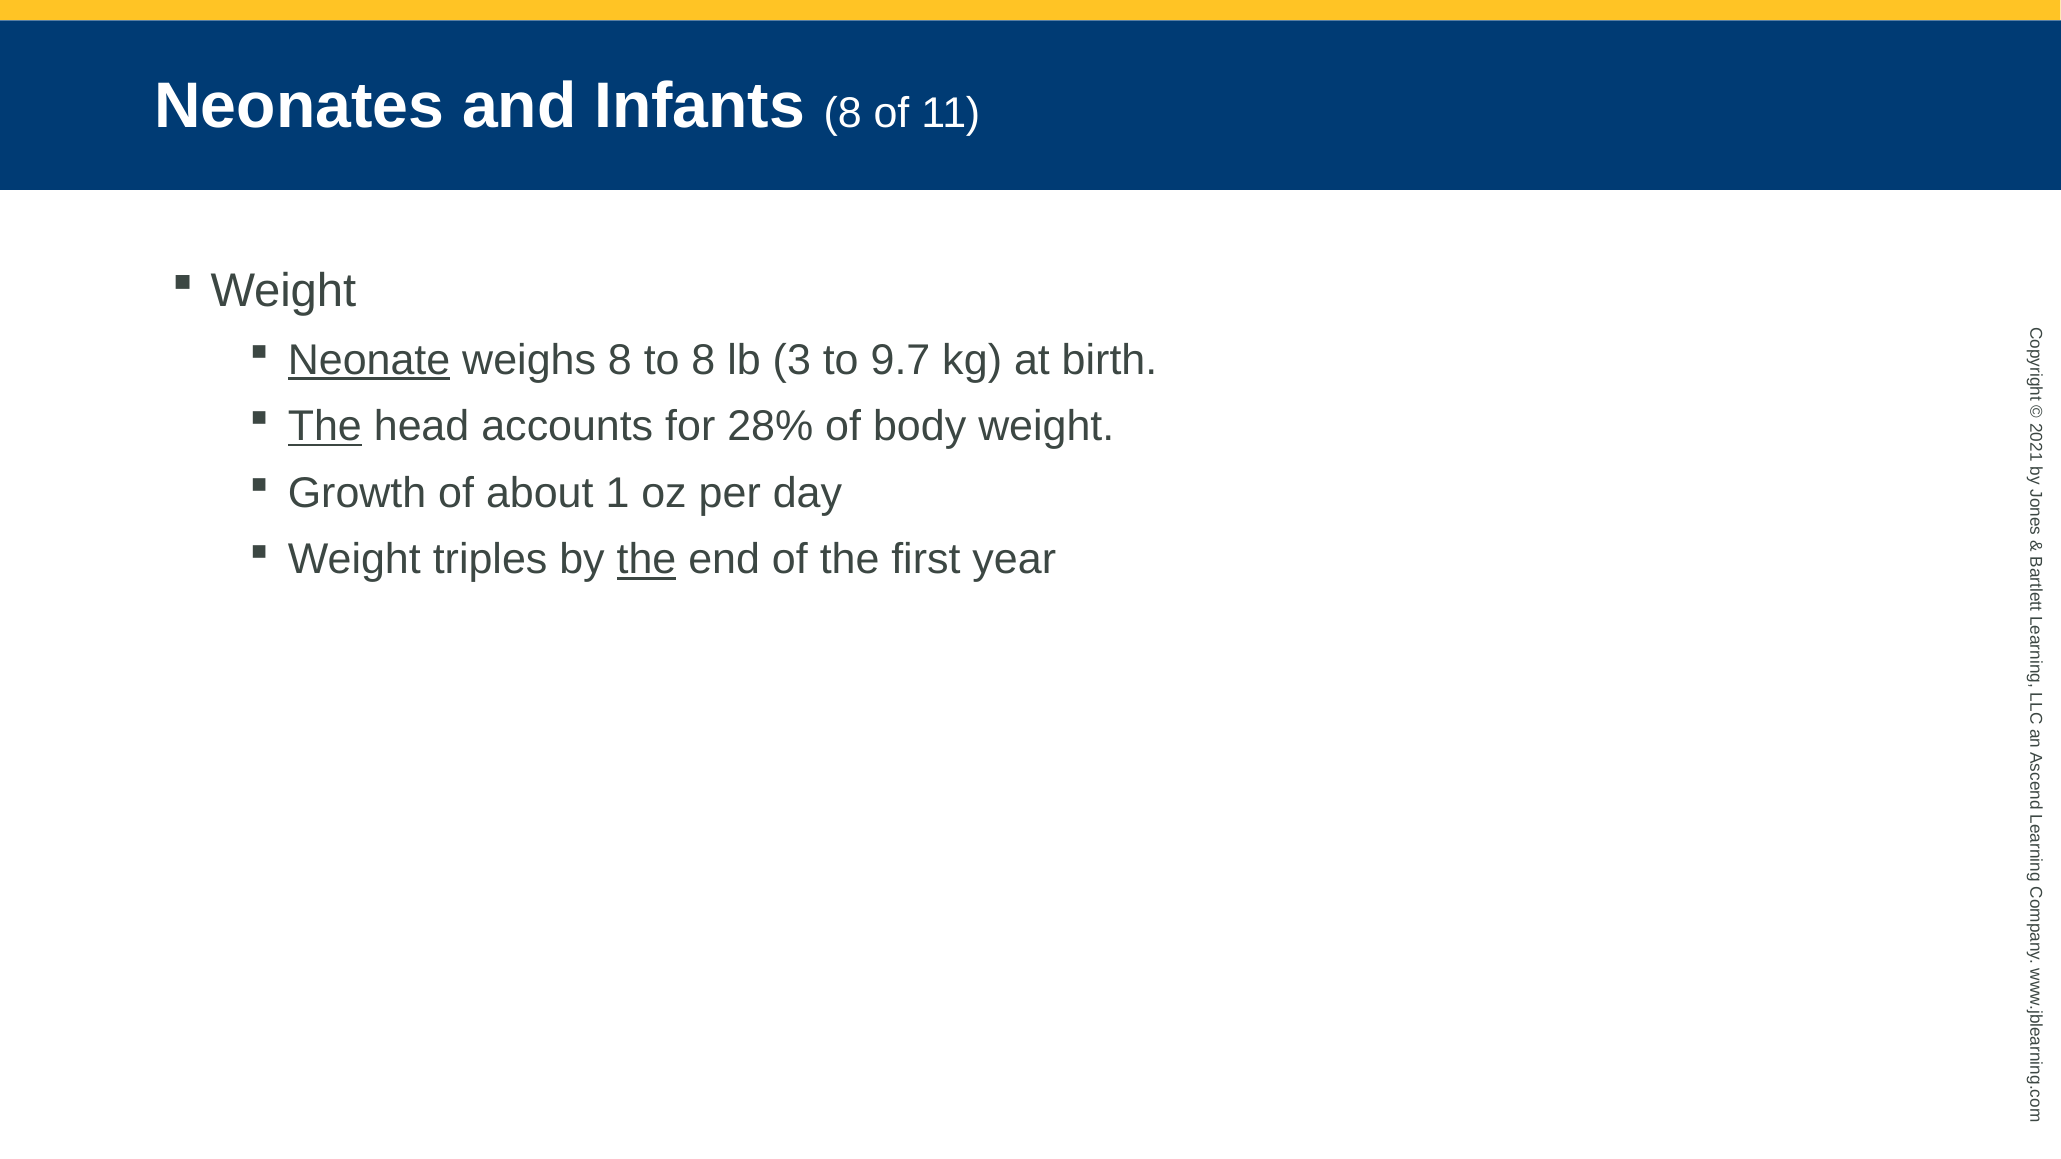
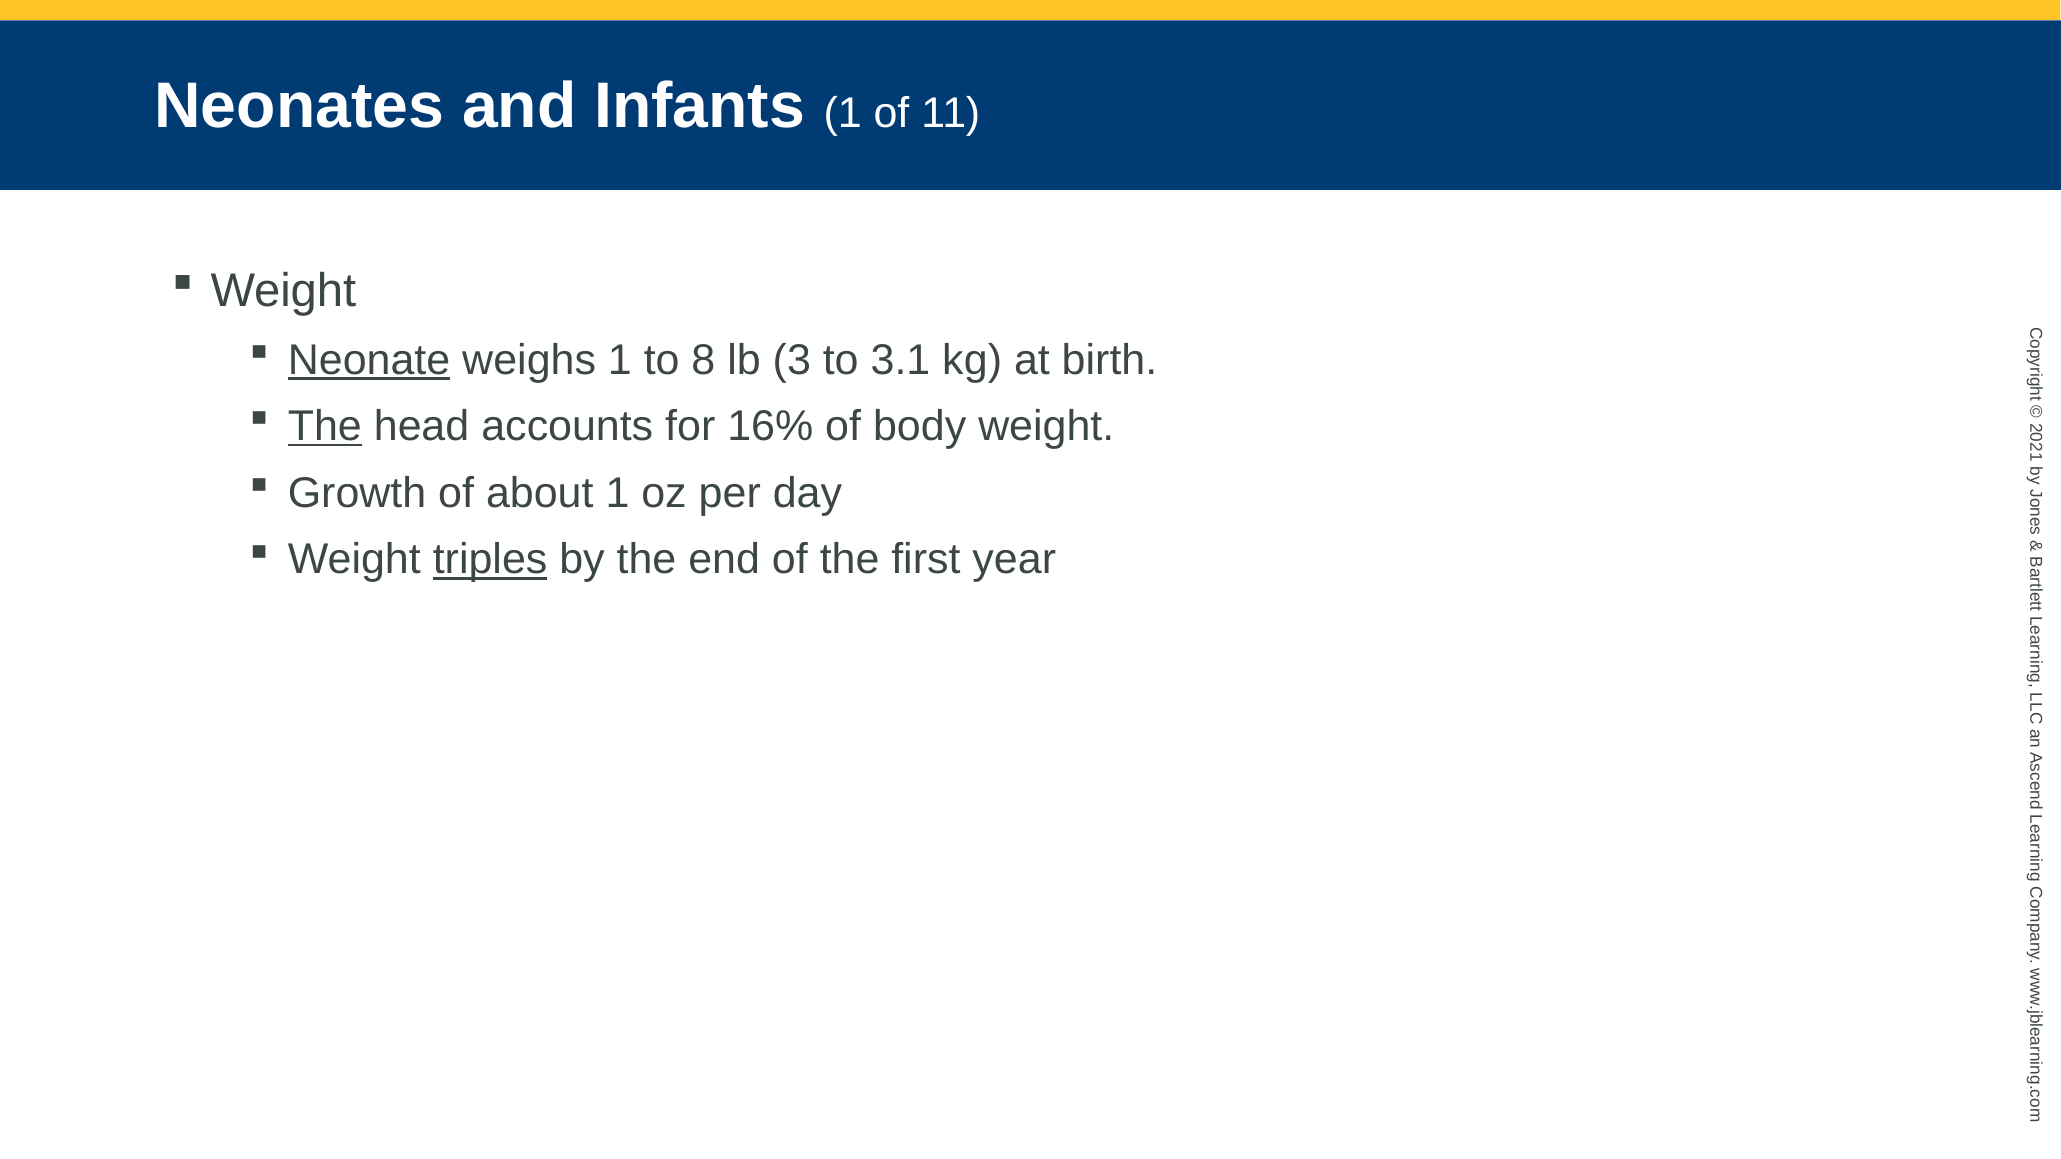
Infants 8: 8 -> 1 (843, 113)
weighs 8: 8 -> 1 (620, 360)
9.7: 9.7 -> 3.1 (901, 360)
28%: 28% -> 16% (770, 427)
triples underline: none -> present (490, 560)
the underline: present -> none (646, 560)
